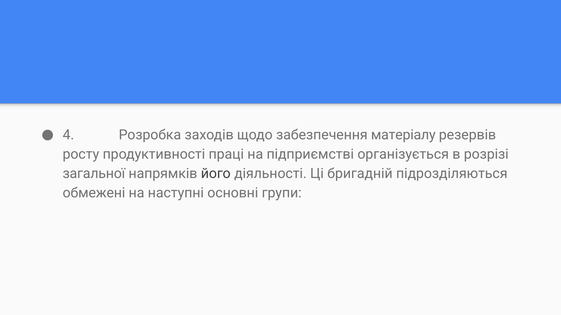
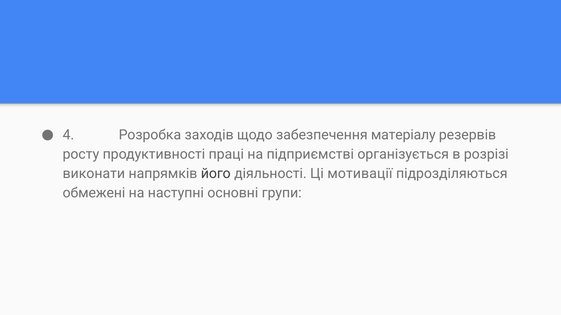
загальної: загальної -> виконати (94, 174)
бригадній: бригадній -> мотивації (360, 174)
